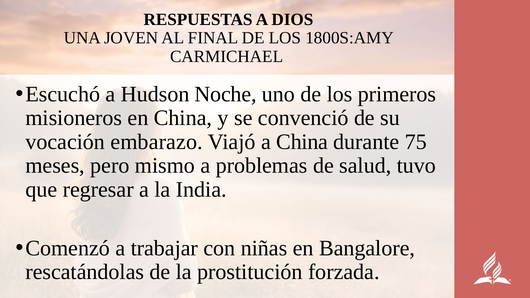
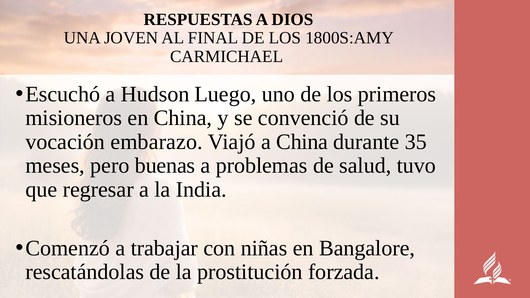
Noche: Noche -> Luego (225, 94)
75: 75 -> 35 (416, 142)
mismo: mismo -> buenas (165, 166)
